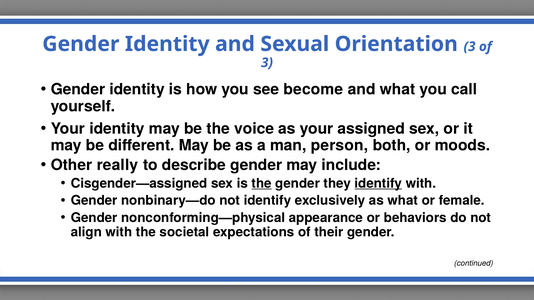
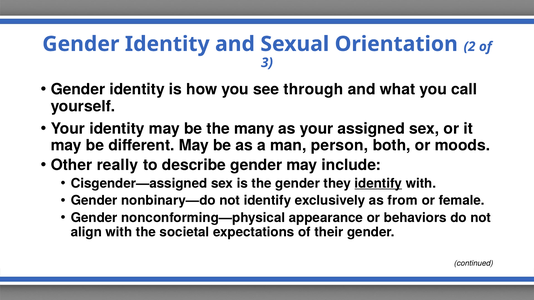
Orientation 3: 3 -> 2 (470, 47)
become: become -> through (313, 90)
voice: voice -> many (254, 129)
the underline: present -> none (262, 184)
as what: what -> from (403, 201)
